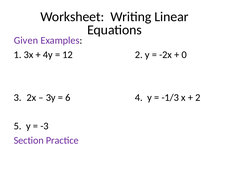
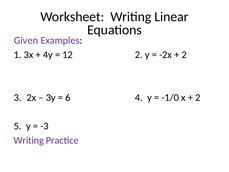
0: 0 -> 2 (184, 55)
-1/3: -1/3 -> -1/0 (170, 97)
Section: Section -> Writing (29, 140)
